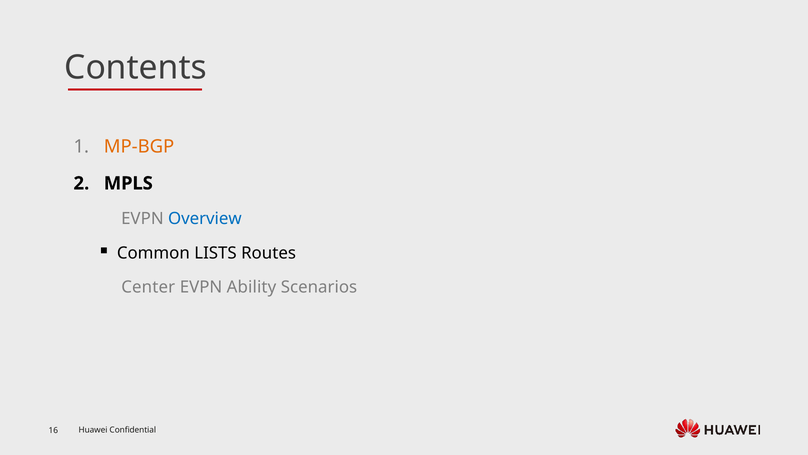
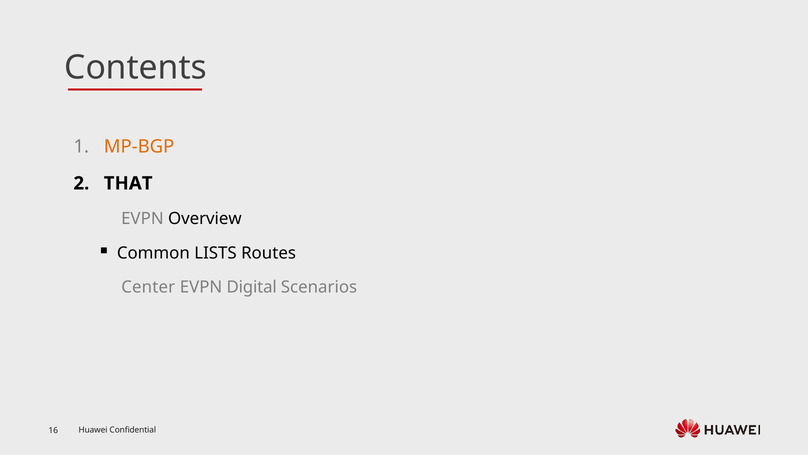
MPLS: MPLS -> THAT (128, 183)
Overview colour: blue -> black (205, 218)
Ability: Ability -> Digital (252, 287)
